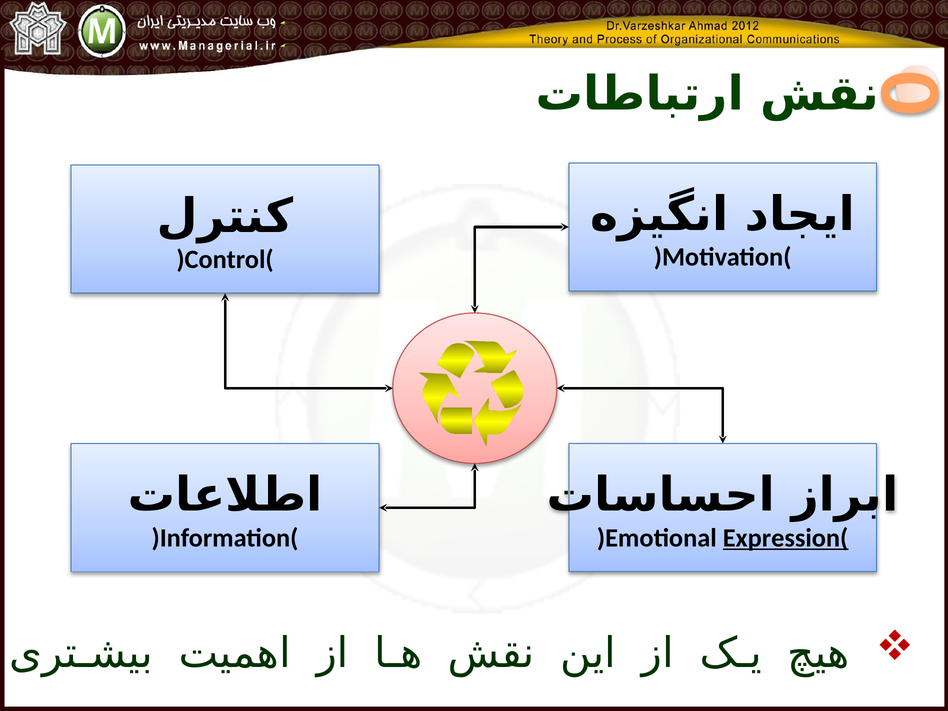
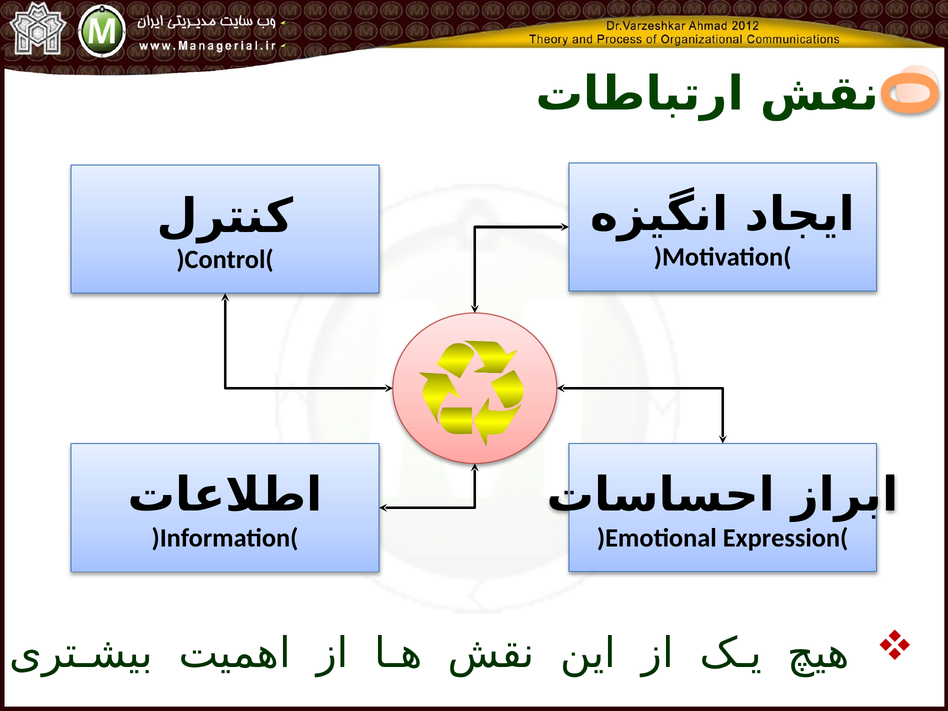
Expression( underline: present -> none (786, 538)
